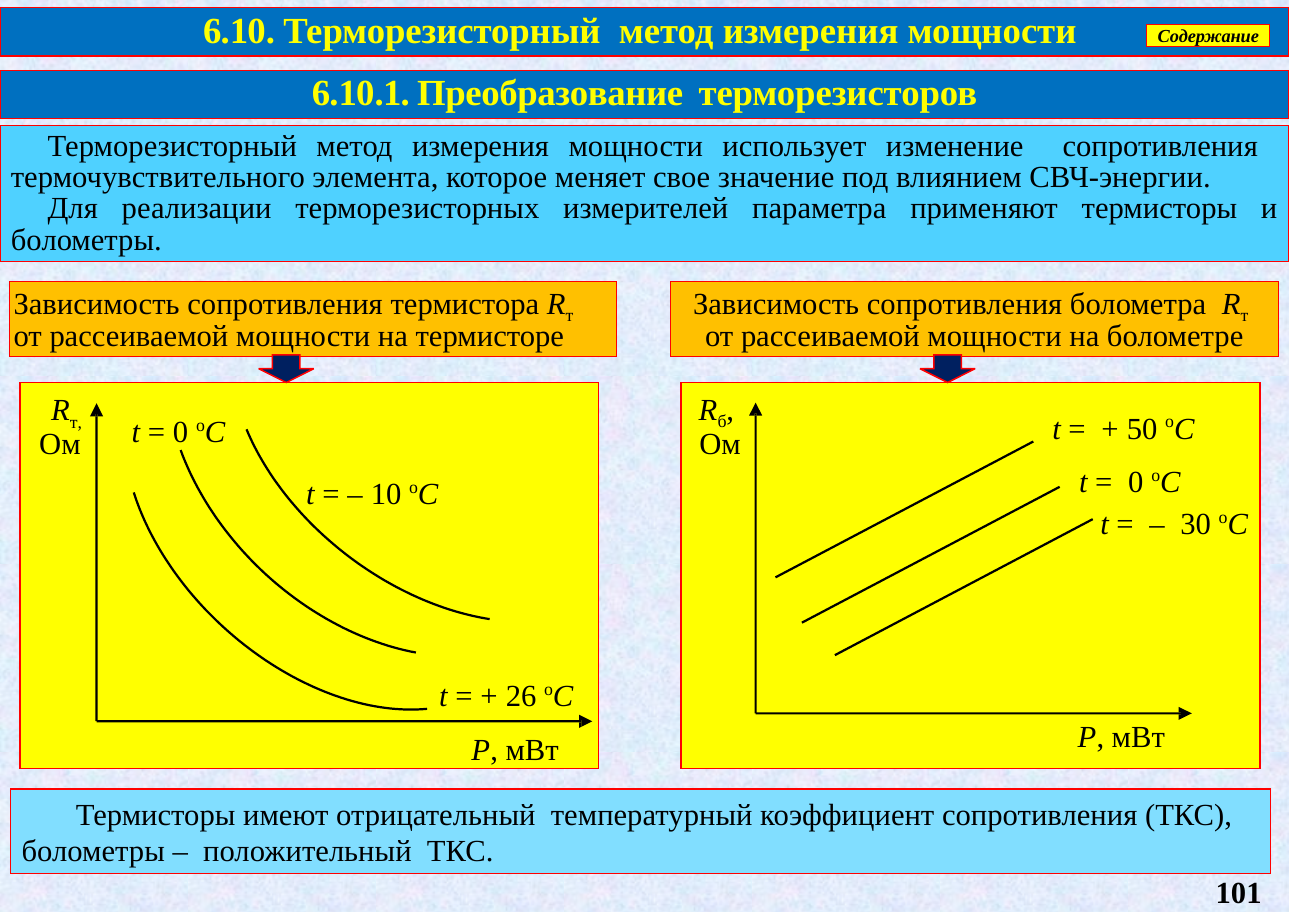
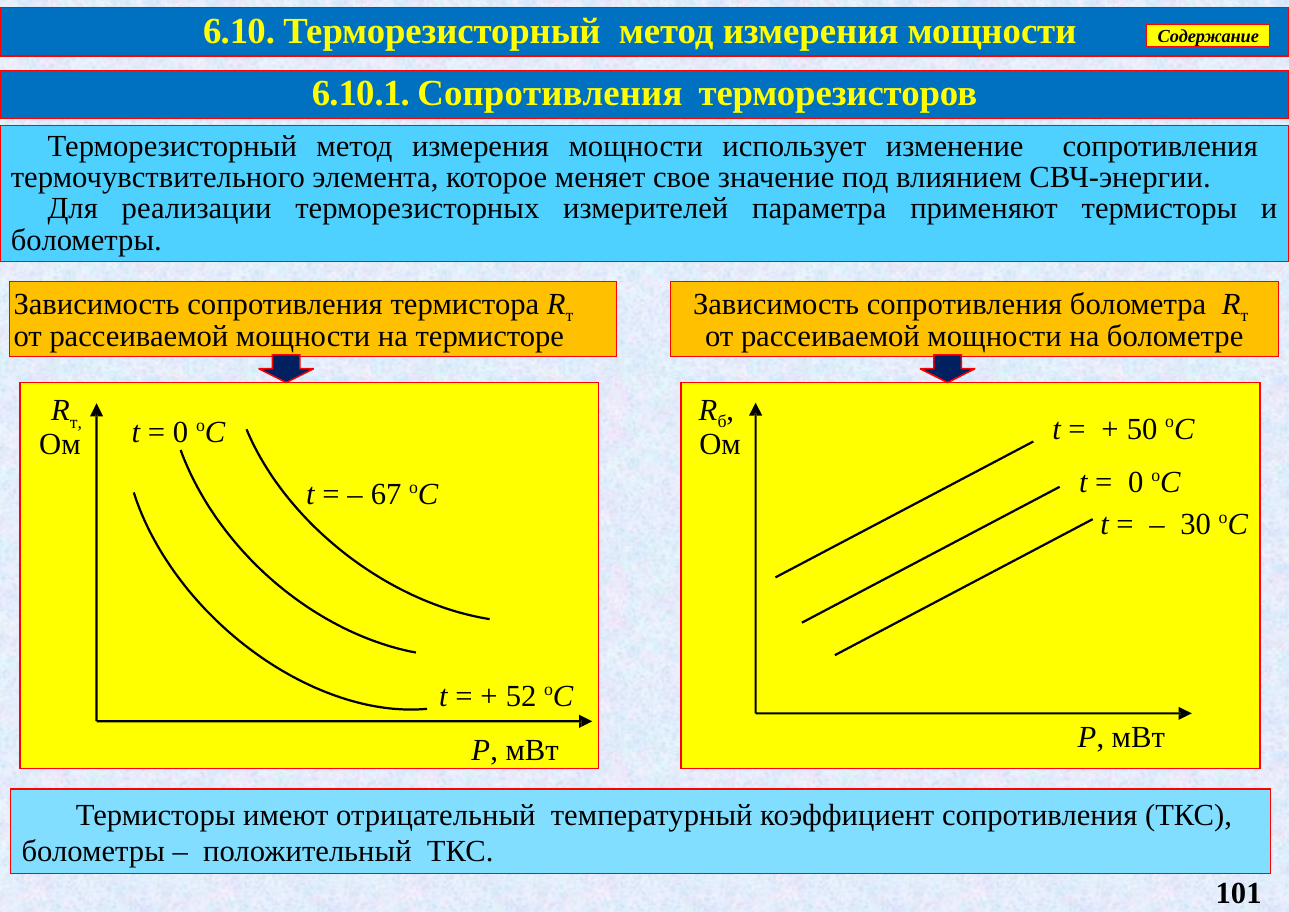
6.10.1 Преобразование: Преобразование -> Сопротивления (550, 94)
10: 10 -> 67 (386, 494)
26: 26 -> 52 (521, 696)
